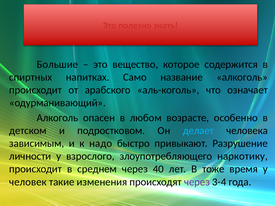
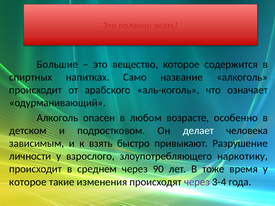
делает colour: light blue -> white (198, 131)
надо: надо -> взять (101, 144)
40: 40 -> 90 (158, 169)
человек: человек -> которое (28, 182)
